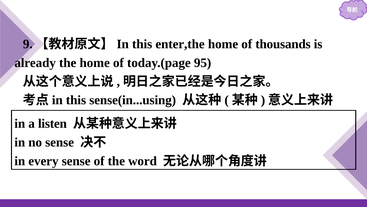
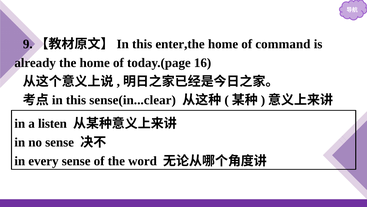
thousands: thousands -> command (283, 44)
95: 95 -> 16 (203, 63)
sense(in...using: sense(in...using -> sense(in...clear (133, 100)
